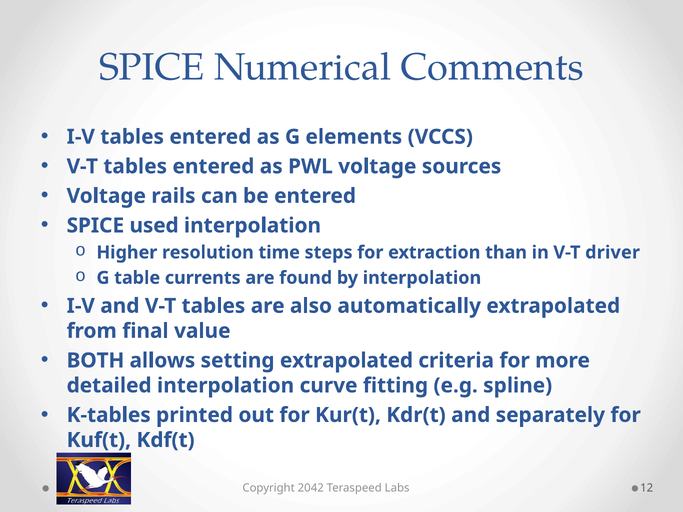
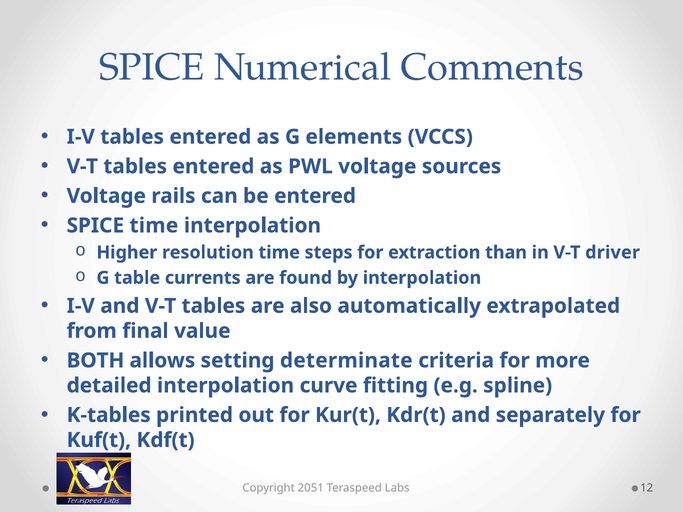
SPICE used: used -> time (154, 226)
setting extrapolated: extrapolated -> determinate (346, 361)
2042: 2042 -> 2051 (311, 488)
